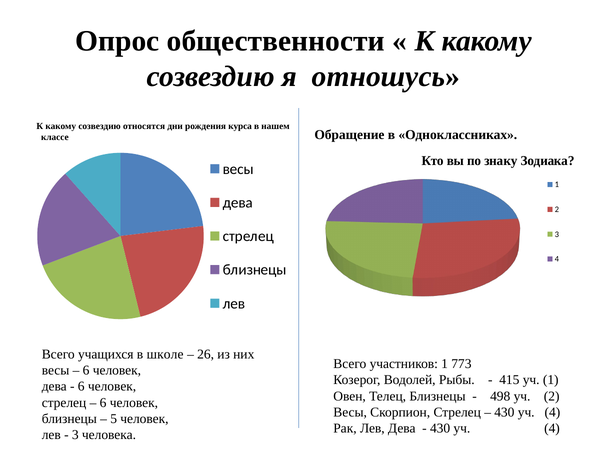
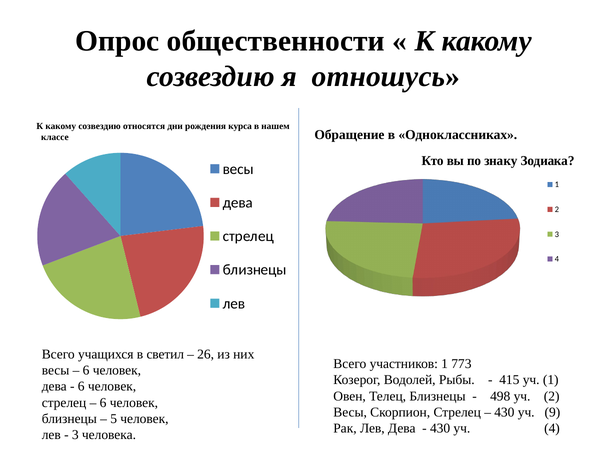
школе: школе -> светил (165, 354)
4: 4 -> 9 (552, 412)
